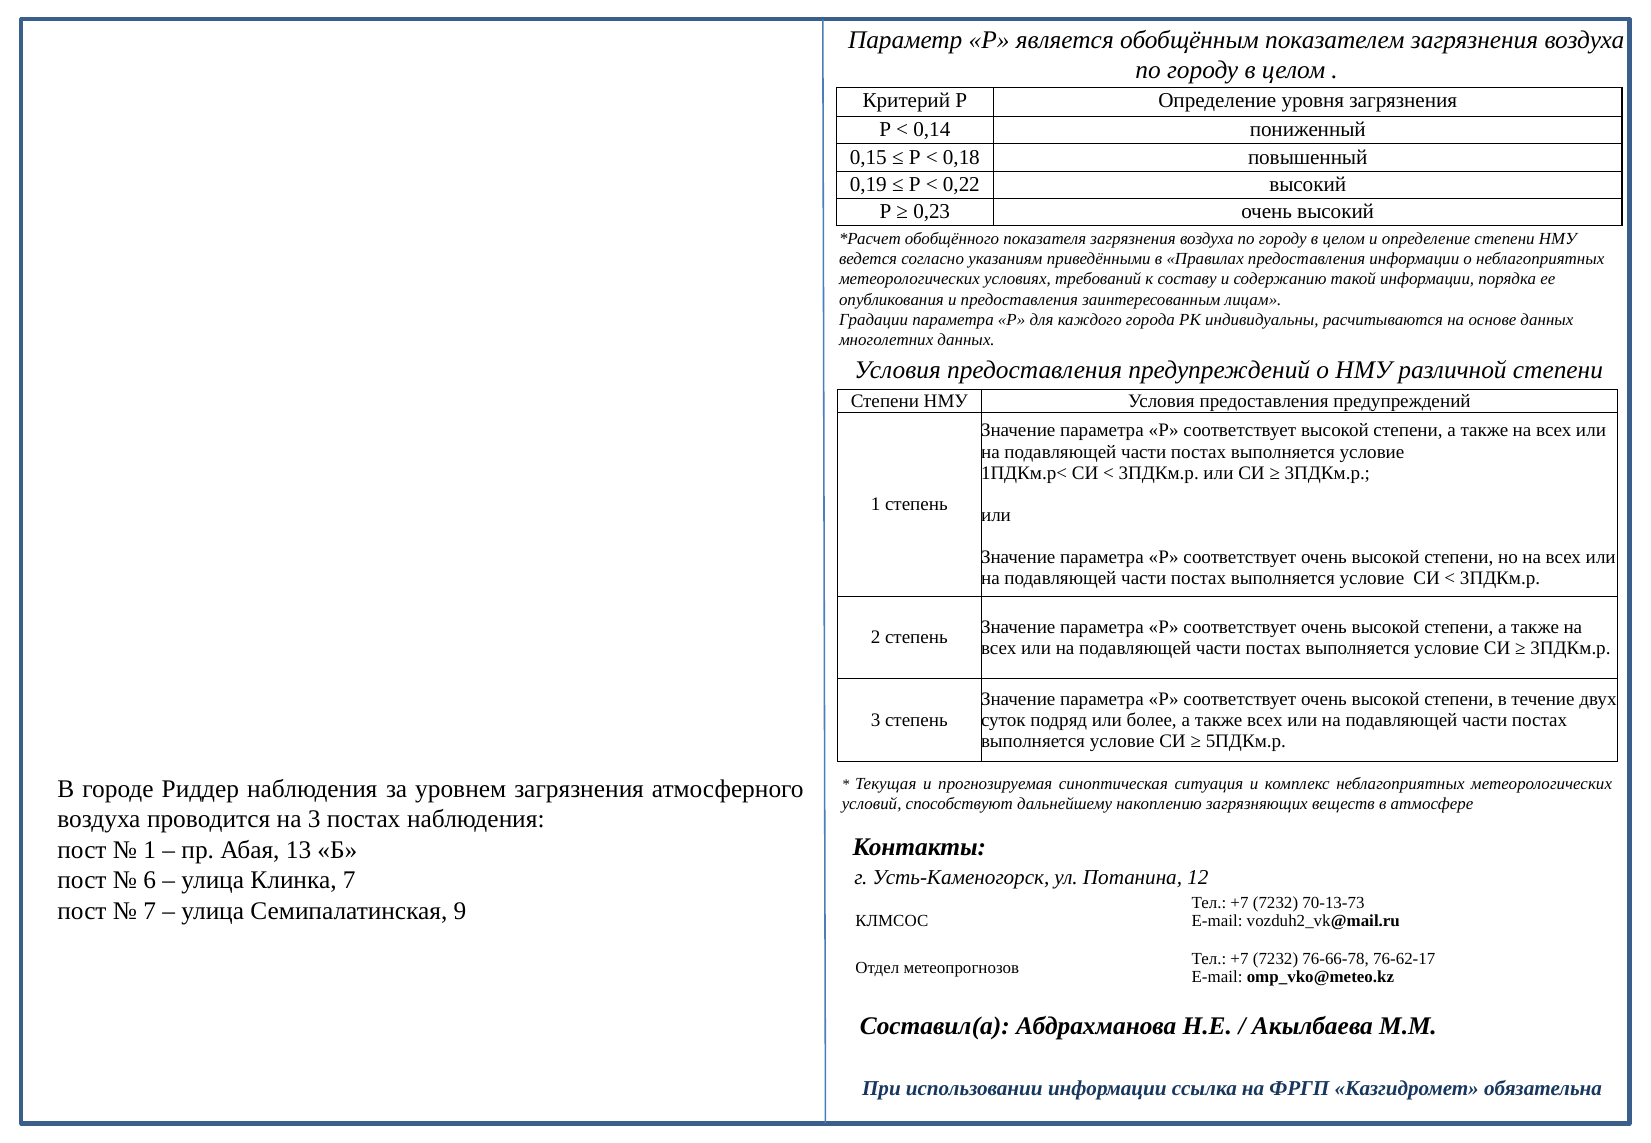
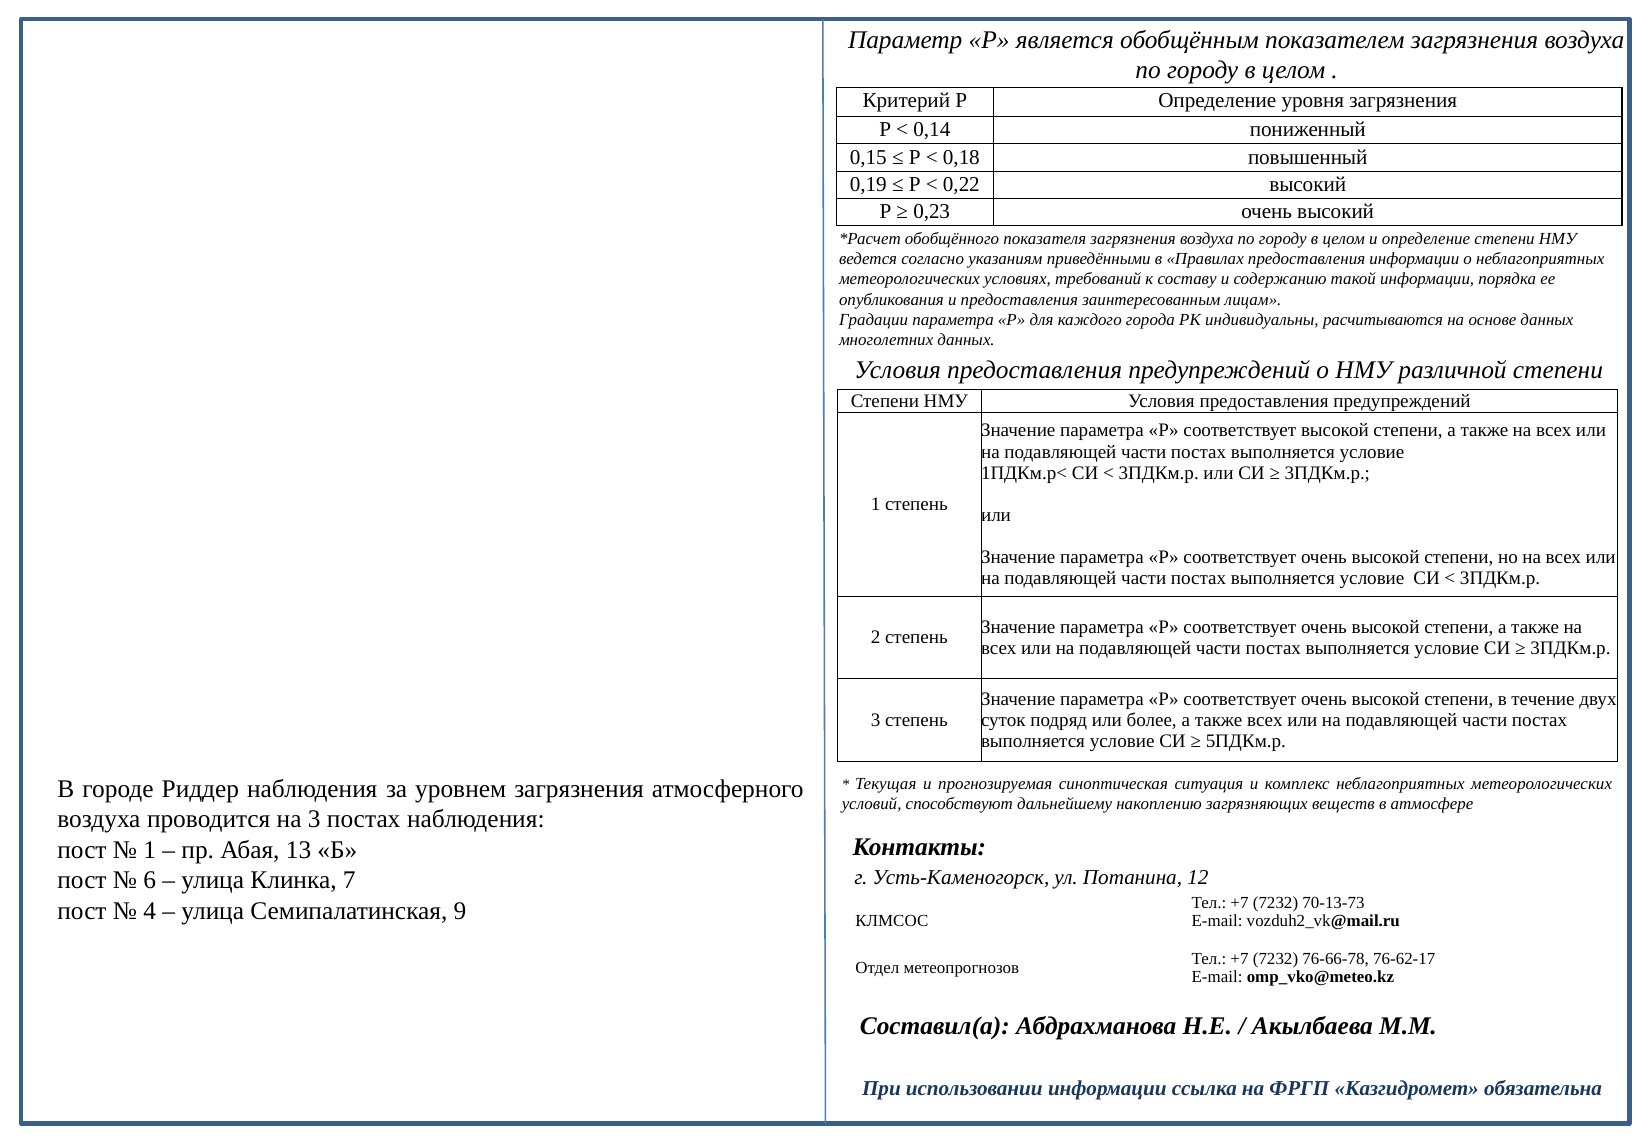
7: 7 -> 4 (150, 911)
